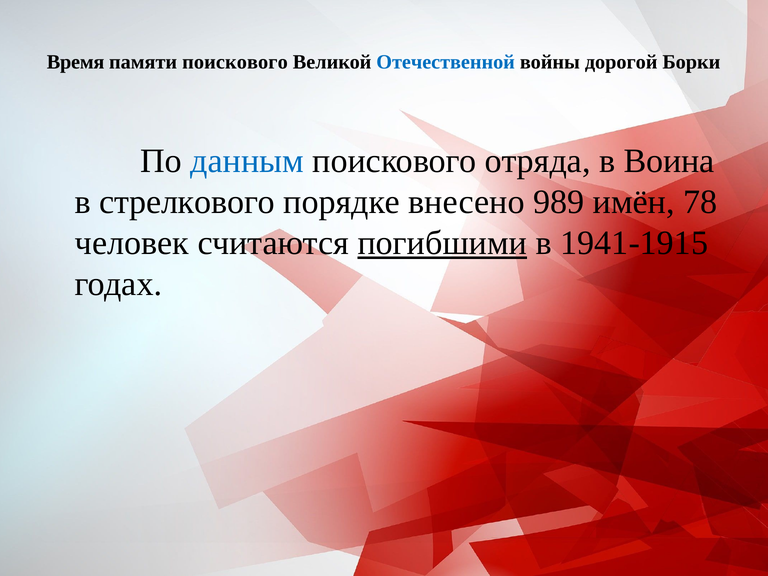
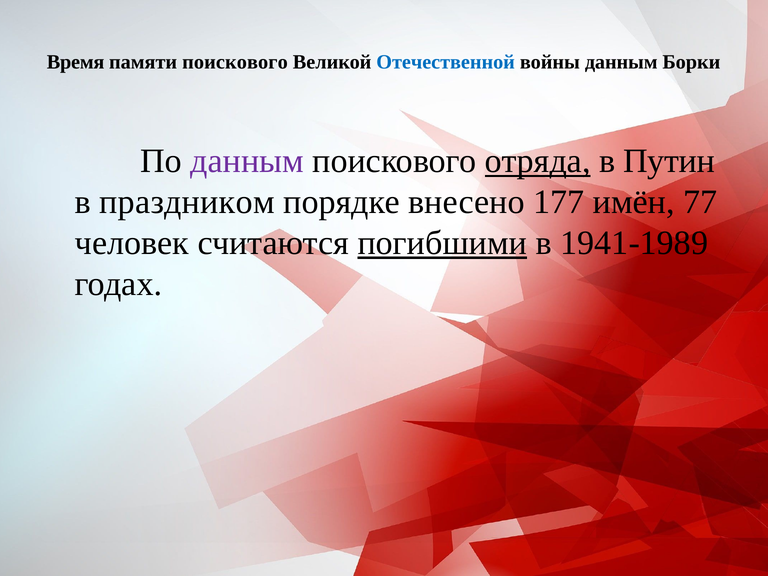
войны дорогой: дорогой -> данным (621, 62)
данным colour: blue -> purple (247, 161)
отряда underline: none -> present (538, 161)
Воина: Воина -> Путин (669, 161)
стрелкового: стрелкового -> праздником (187, 202)
989: 989 -> 177 (559, 202)
78: 78 -> 77 (700, 202)
1941-1915: 1941-1915 -> 1941-1989 (634, 243)
